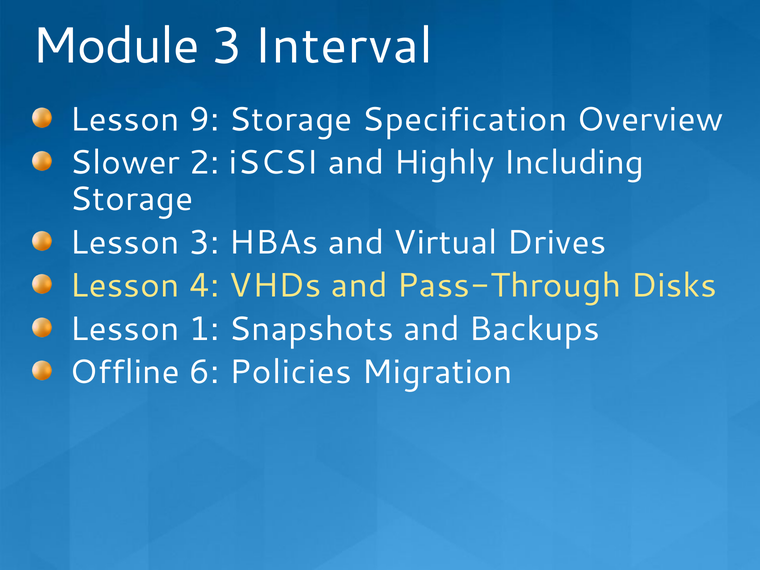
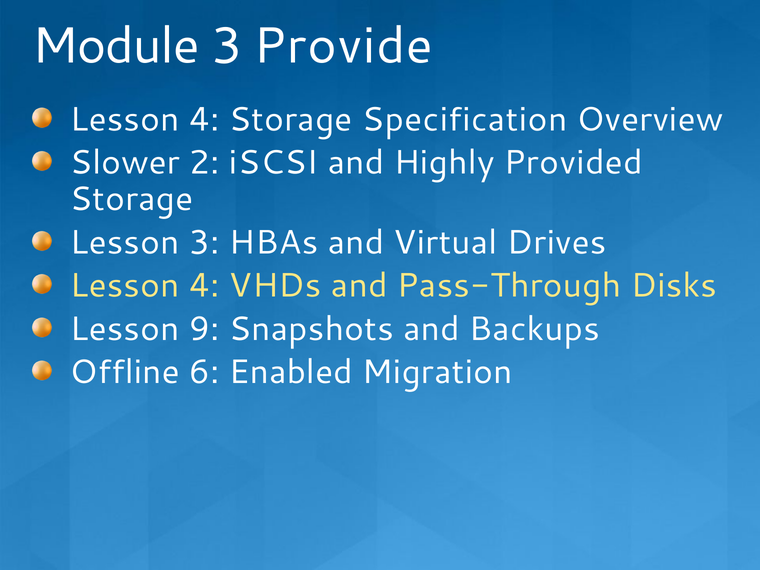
Interval: Interval -> Provide (343, 46)
9: 9 -> 4 (204, 119)
Including: Including -> Provided (573, 163)
1: 1 -> 9 (204, 329)
Policies: Policies -> Enabled (291, 372)
